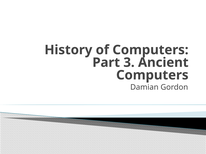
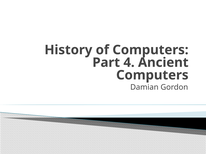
3: 3 -> 4 (129, 63)
